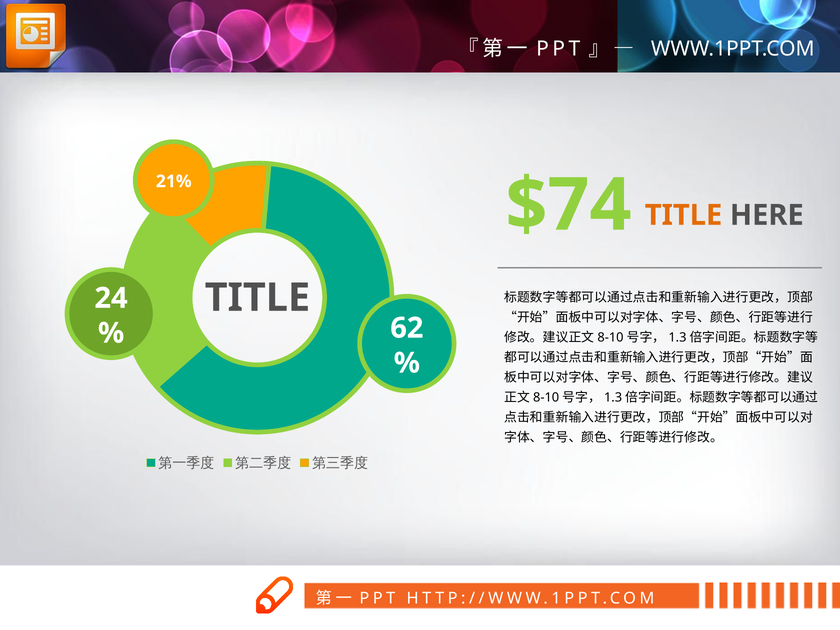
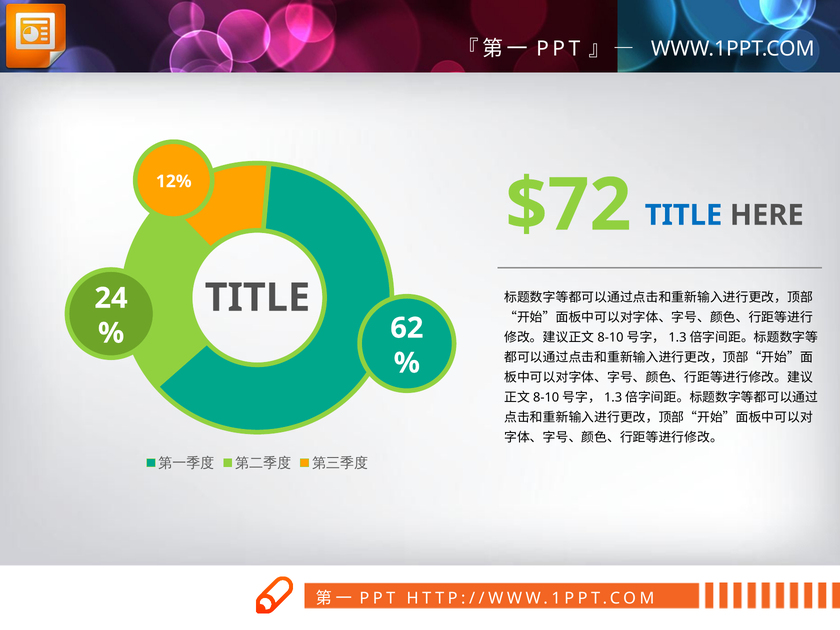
21%: 21% -> 12% (174, 181)
$74: $74 -> $72 (569, 205)
TITLE colour: orange -> blue (684, 215)
